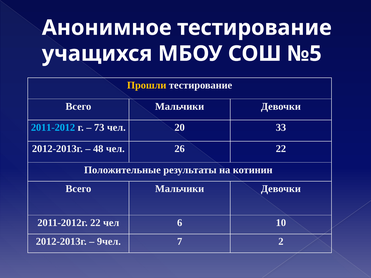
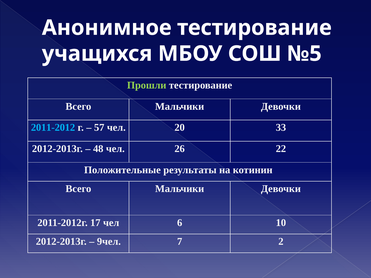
Прошли colour: yellow -> light green (147, 85)
73: 73 -> 57 (99, 128)
2011-2012г 22: 22 -> 17 (95, 223)
